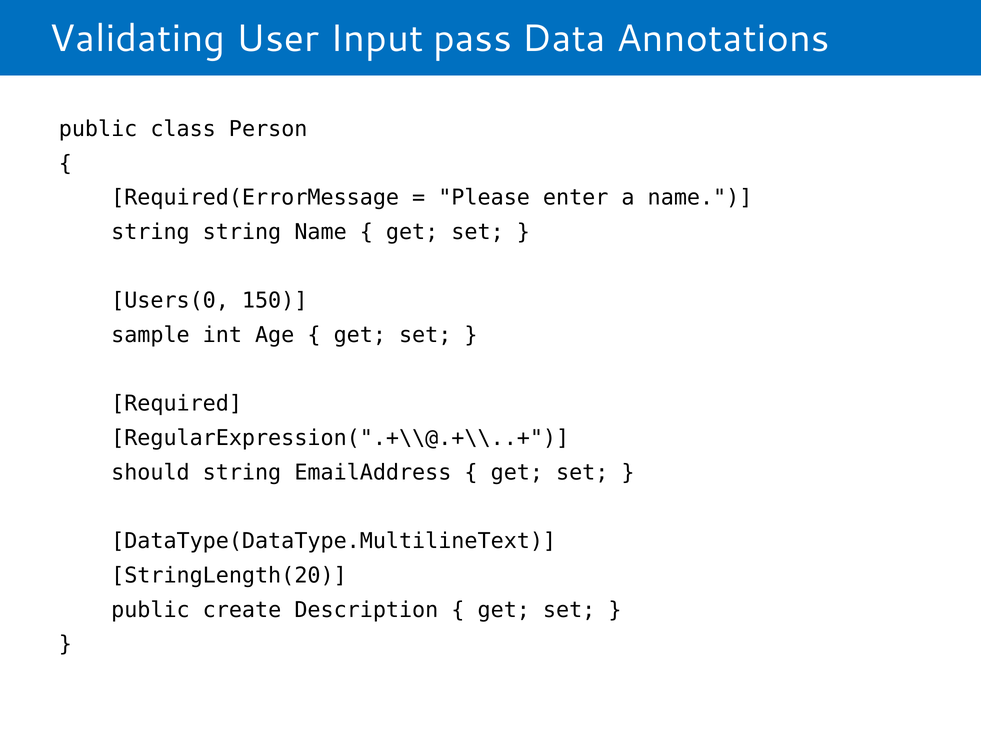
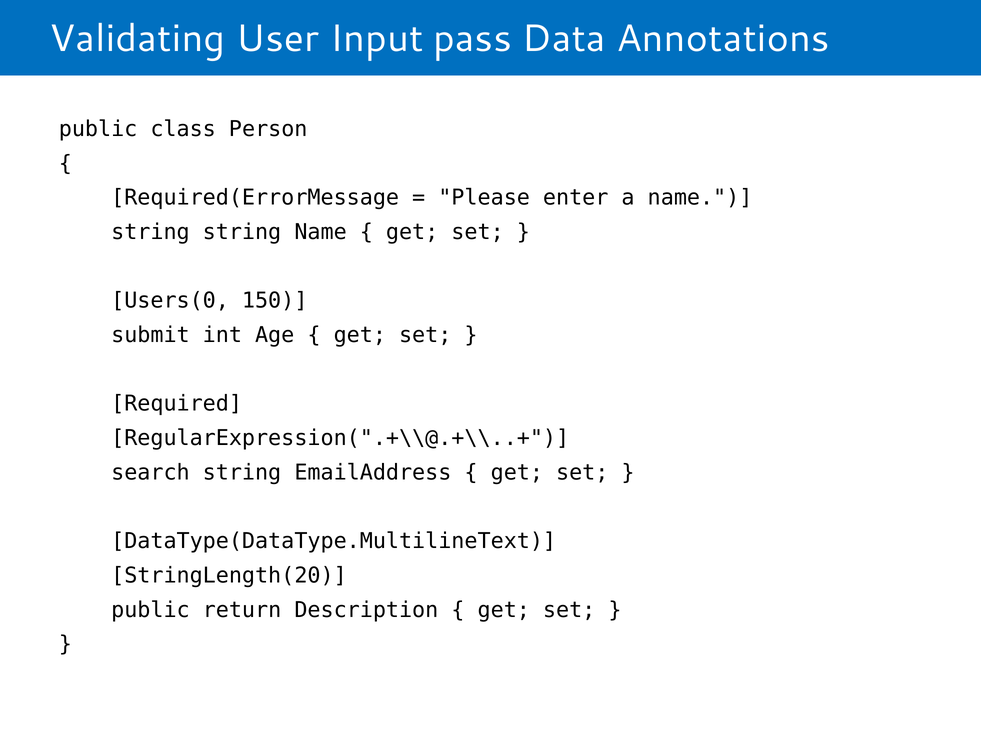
sample: sample -> submit (150, 335)
should: should -> search (150, 472)
create: create -> return (242, 610)
